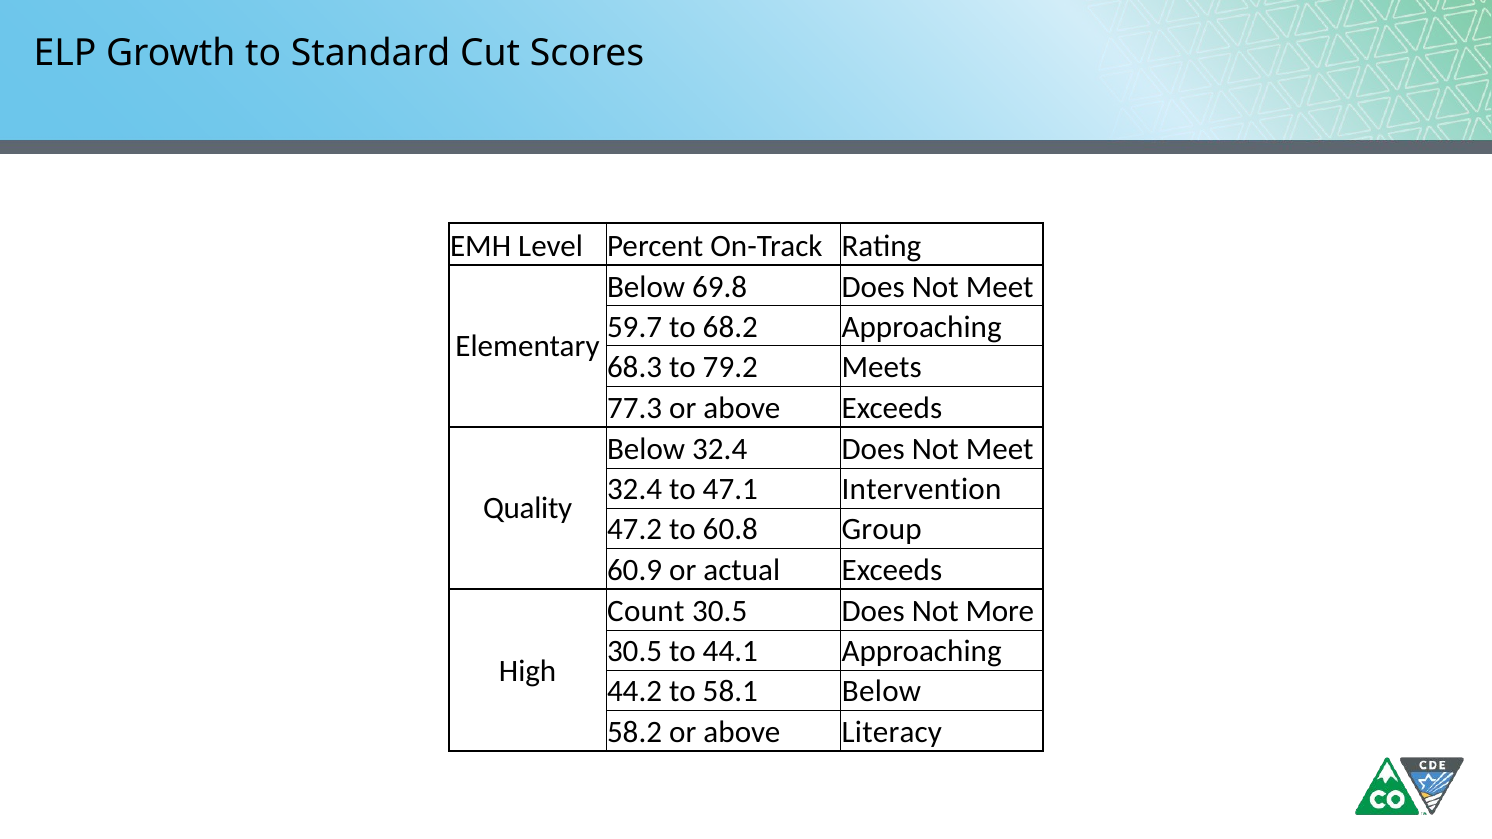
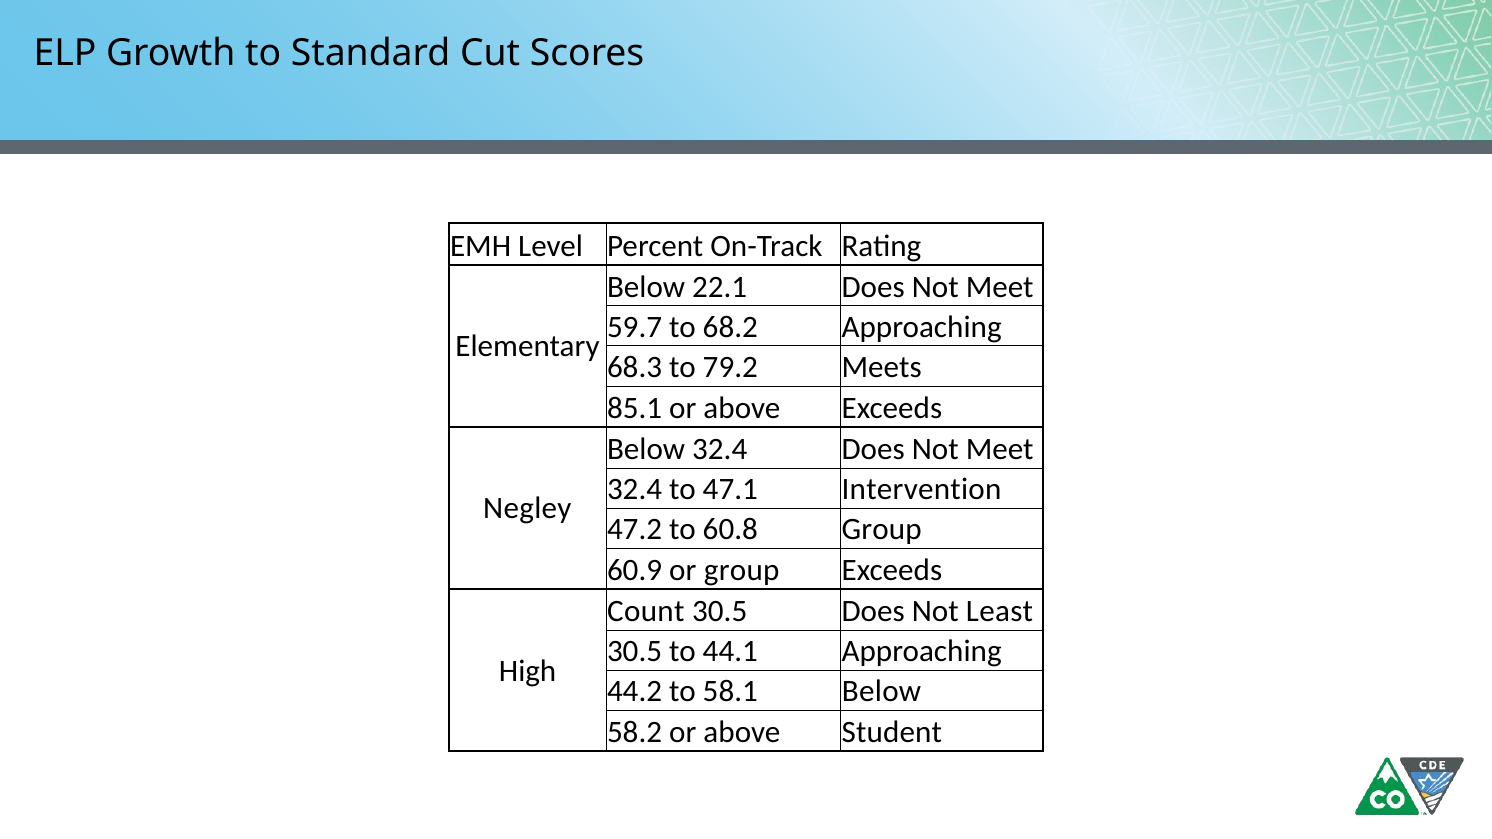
69.8: 69.8 -> 22.1 (720, 287)
77.3: 77.3 -> 85.1 (635, 408)
Quality: Quality -> Negley (527, 509)
or actual: actual -> group (742, 571)
More: More -> Least (1000, 612)
Literacy: Literacy -> Student (892, 733)
